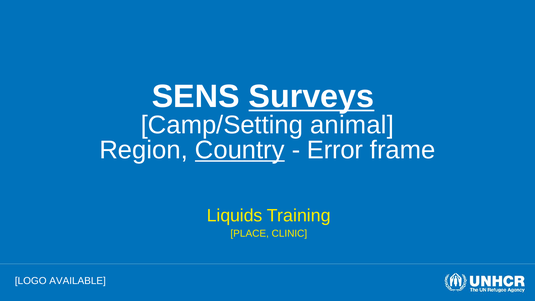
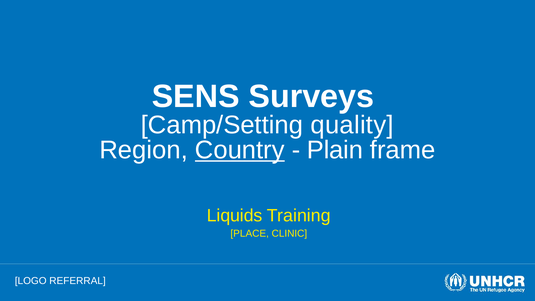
Surveys underline: present -> none (311, 97)
animal: animal -> quality (352, 125)
Error: Error -> Plain (335, 150)
AVAILABLE: AVAILABLE -> REFERRAL (78, 281)
